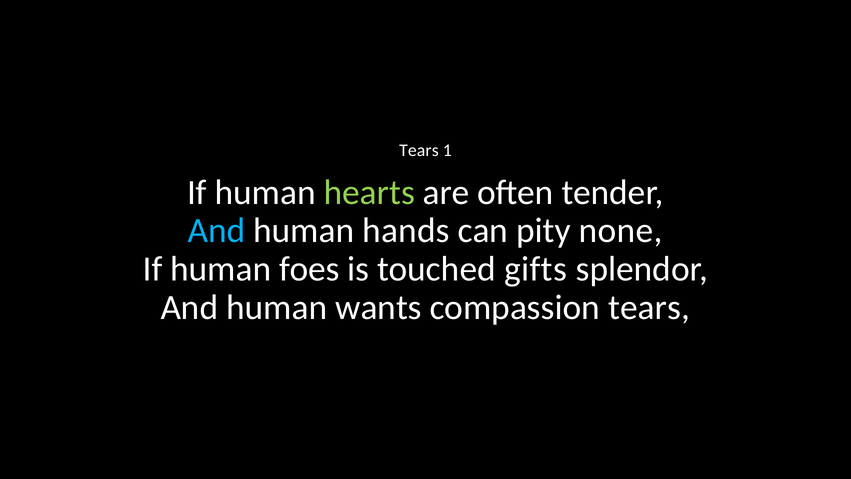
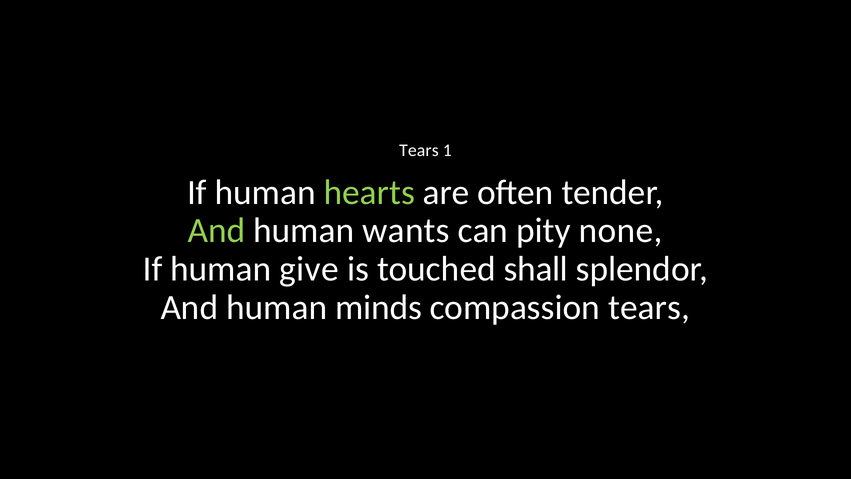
And colour: light blue -> light green (217, 231)
hands: hands -> wants (406, 231)
foes: foes -> give (309, 269)
gifts: gifts -> shall (536, 269)
wants: wants -> minds (379, 307)
